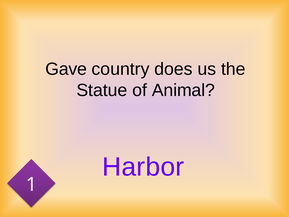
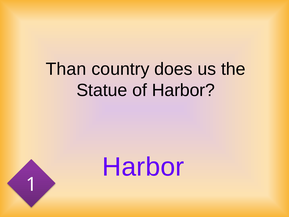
Gave: Gave -> Than (66, 69)
of Animal: Animal -> Harbor (183, 90)
